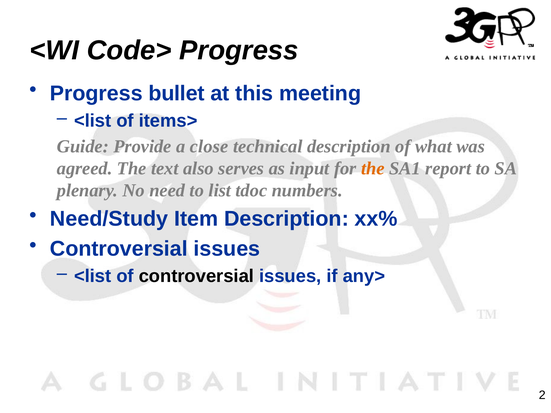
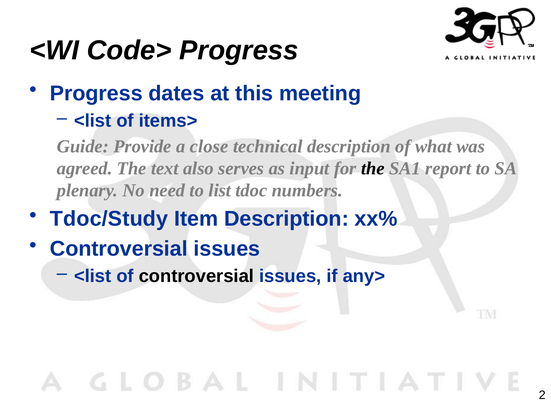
bullet: bullet -> dates (176, 93)
the colour: orange -> black (373, 169)
Need/Study: Need/Study -> Tdoc/Study (109, 219)
